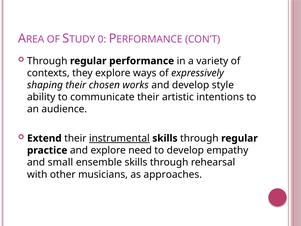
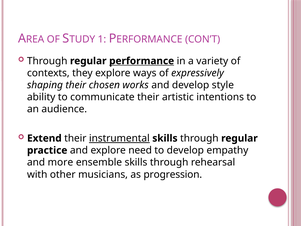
0: 0 -> 1 (102, 39)
performance underline: none -> present (142, 61)
small: small -> more (60, 162)
approaches: approaches -> progression (173, 174)
